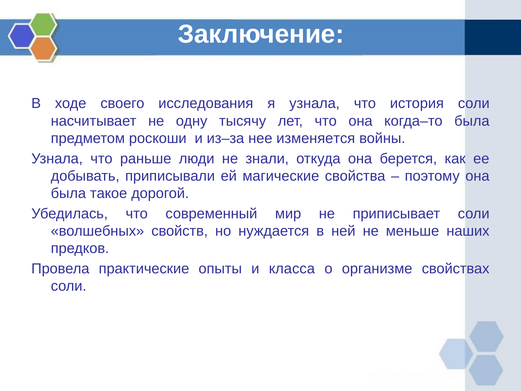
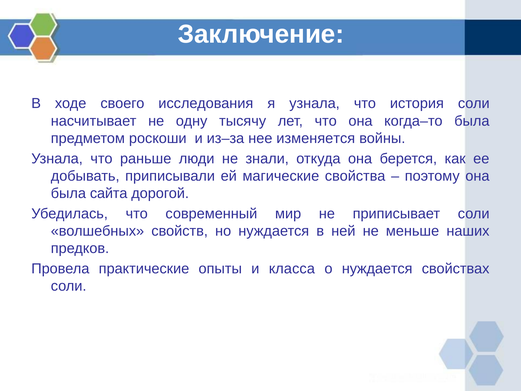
такое: такое -> сайта (109, 193)
о организме: организме -> нуждается (377, 269)
